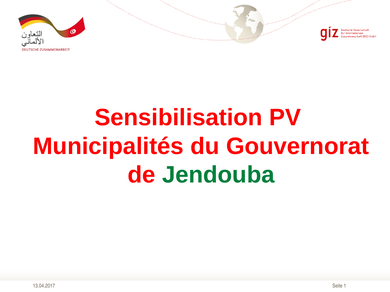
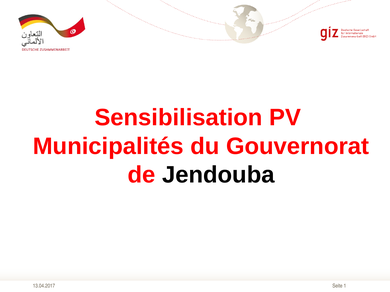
Jendouba colour: green -> black (218, 175)
